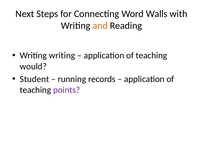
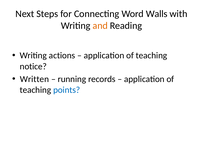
Writing writing: writing -> actions (62, 55)
would: would -> notice (33, 66)
Student: Student -> Written (34, 79)
points colour: purple -> blue (67, 90)
